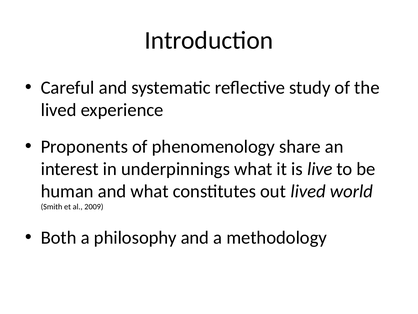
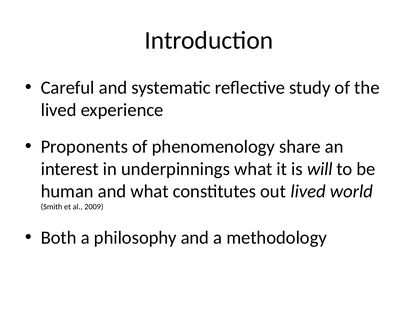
live: live -> will (320, 169)
